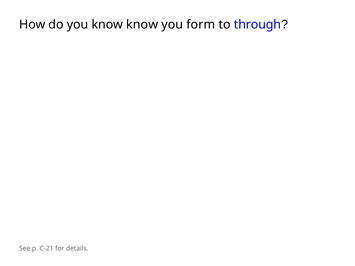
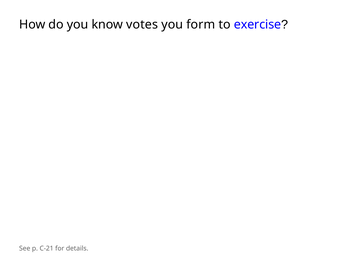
know know: know -> votes (142, 25)
through: through -> exercise (258, 25)
